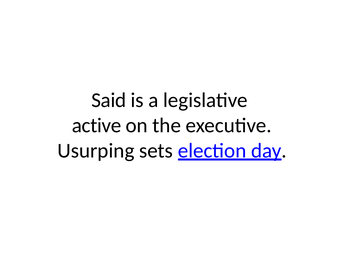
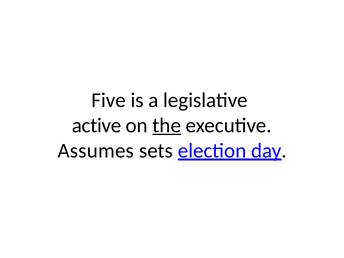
Said: Said -> Five (109, 100)
the underline: none -> present (167, 125)
Usurping: Usurping -> Assumes (96, 151)
